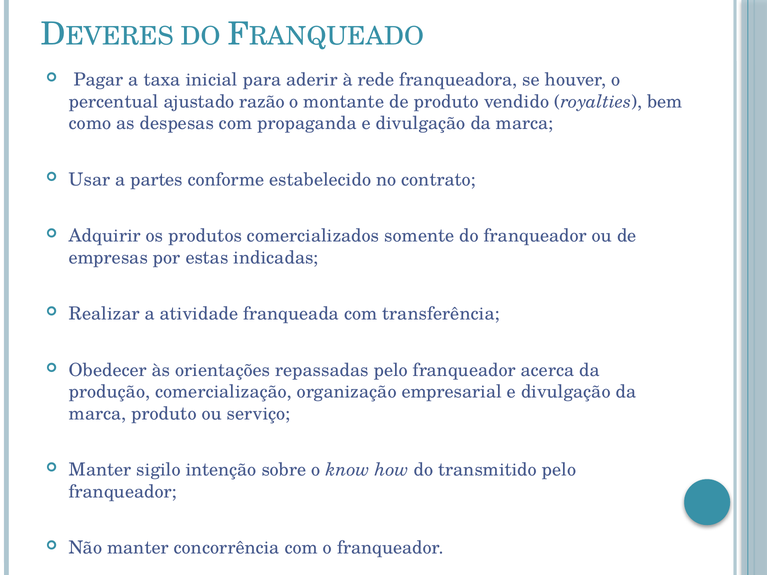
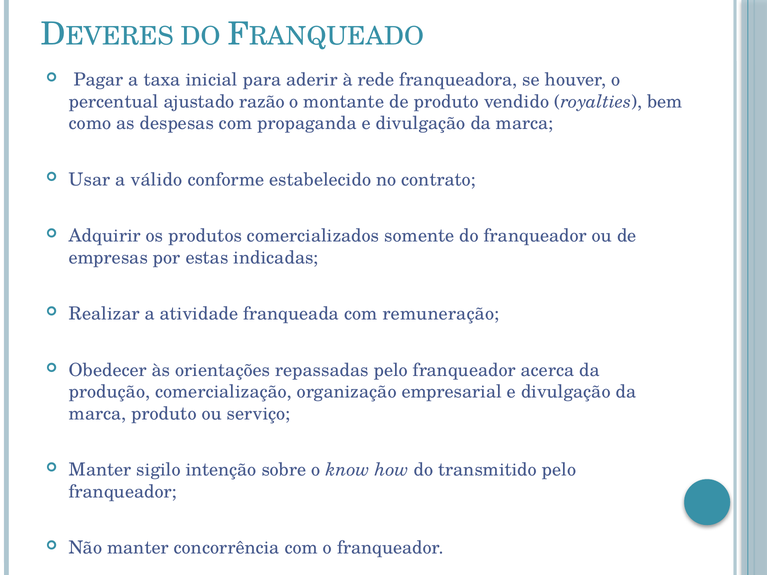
partes: partes -> válido (156, 180)
transferência: transferência -> remuneração (441, 314)
